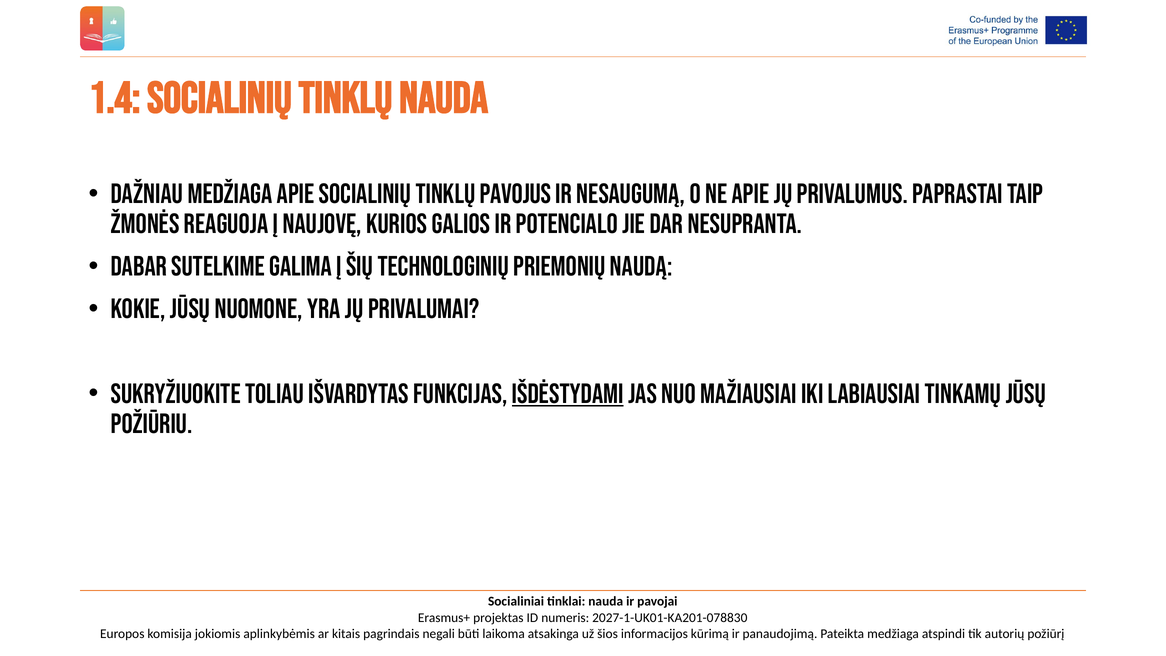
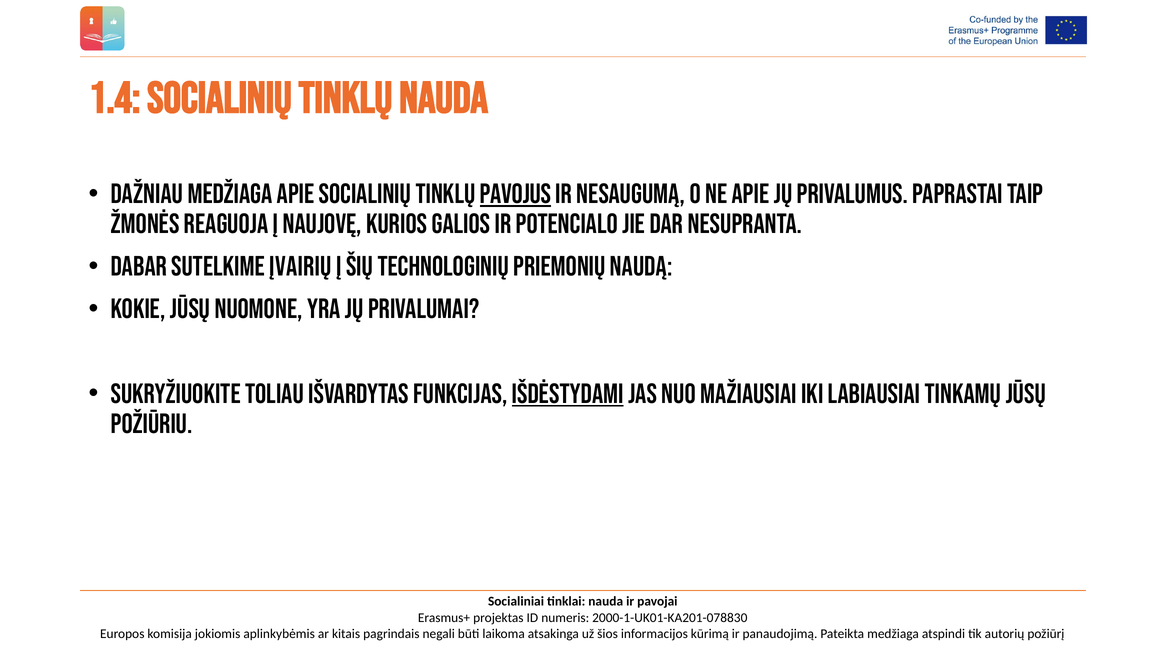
pavojus underline: none -> present (516, 194)
galima: galima -> įvairių (301, 267)
2027-1-UK01-KA201-078830: 2027-1-UK01-KA201-078830 -> 2000-1-UK01-KA201-078830 (670, 618)
